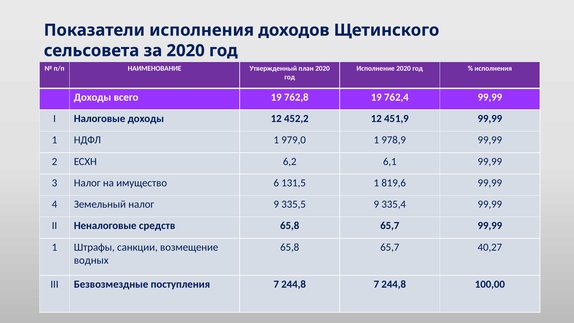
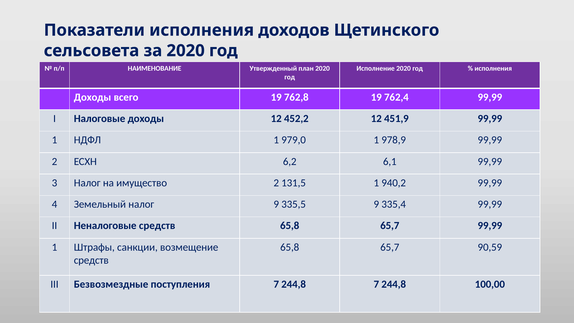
имущество 6: 6 -> 2 (276, 183)
819,6: 819,6 -> 940,2 (394, 183)
40,27: 40,27 -> 90,59 (490, 247)
водных: водных -> средств (91, 260)
